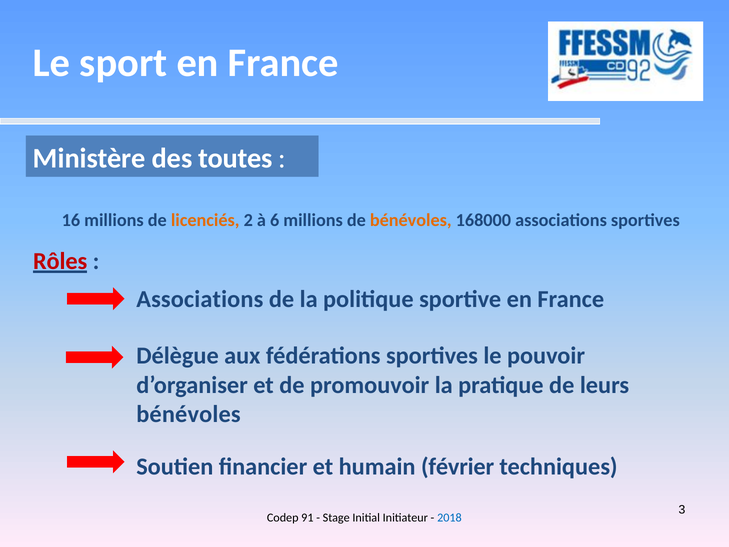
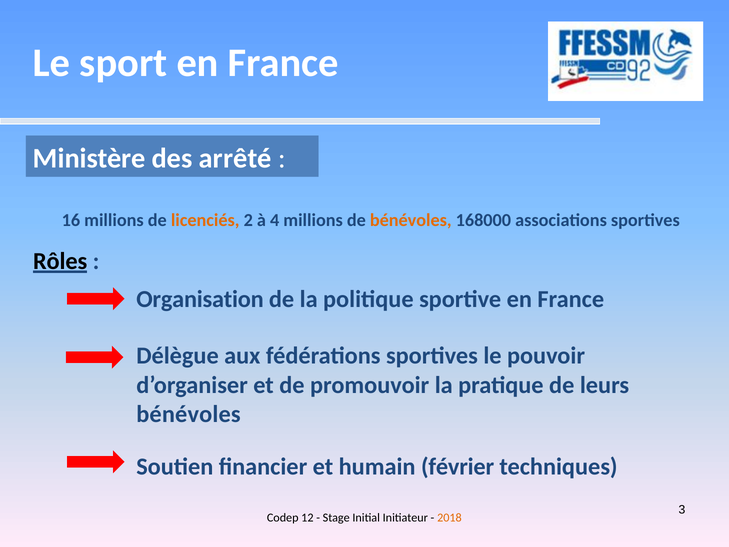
toutes: toutes -> arrêté (235, 158)
6: 6 -> 4 (275, 220)
Rôles colour: red -> black (60, 261)
Associations: Associations -> Organisation (200, 299)
91: 91 -> 12 (307, 518)
2018 colour: blue -> orange (449, 518)
